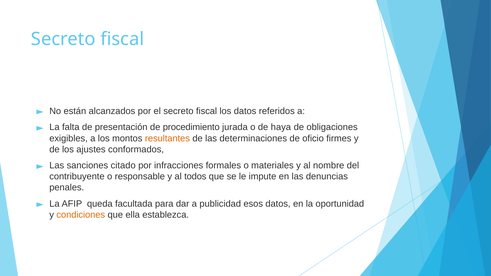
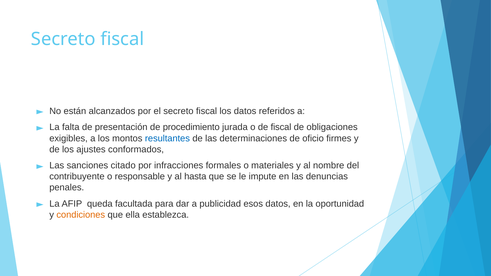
de haya: haya -> fiscal (281, 127)
resultantes colour: orange -> blue (167, 138)
todos: todos -> hasta (195, 177)
